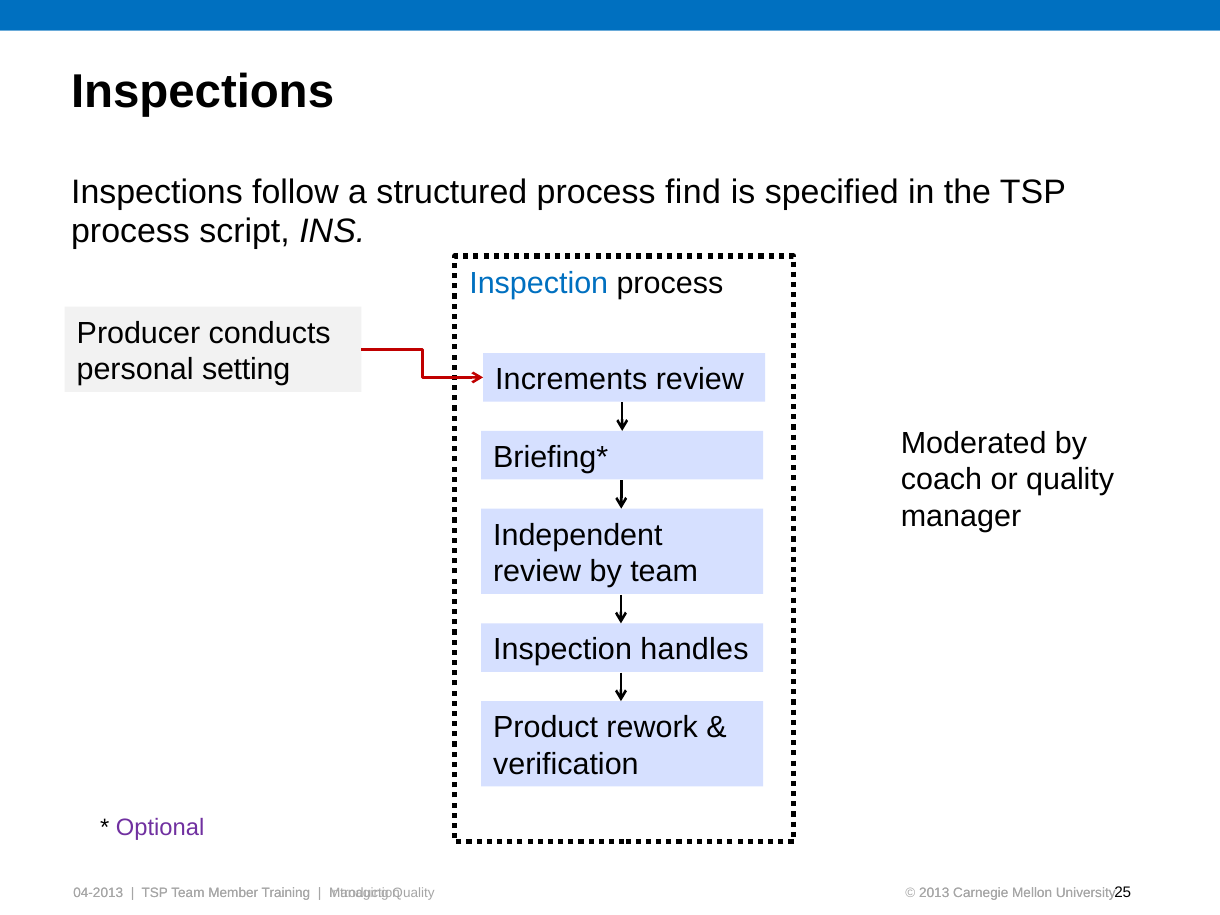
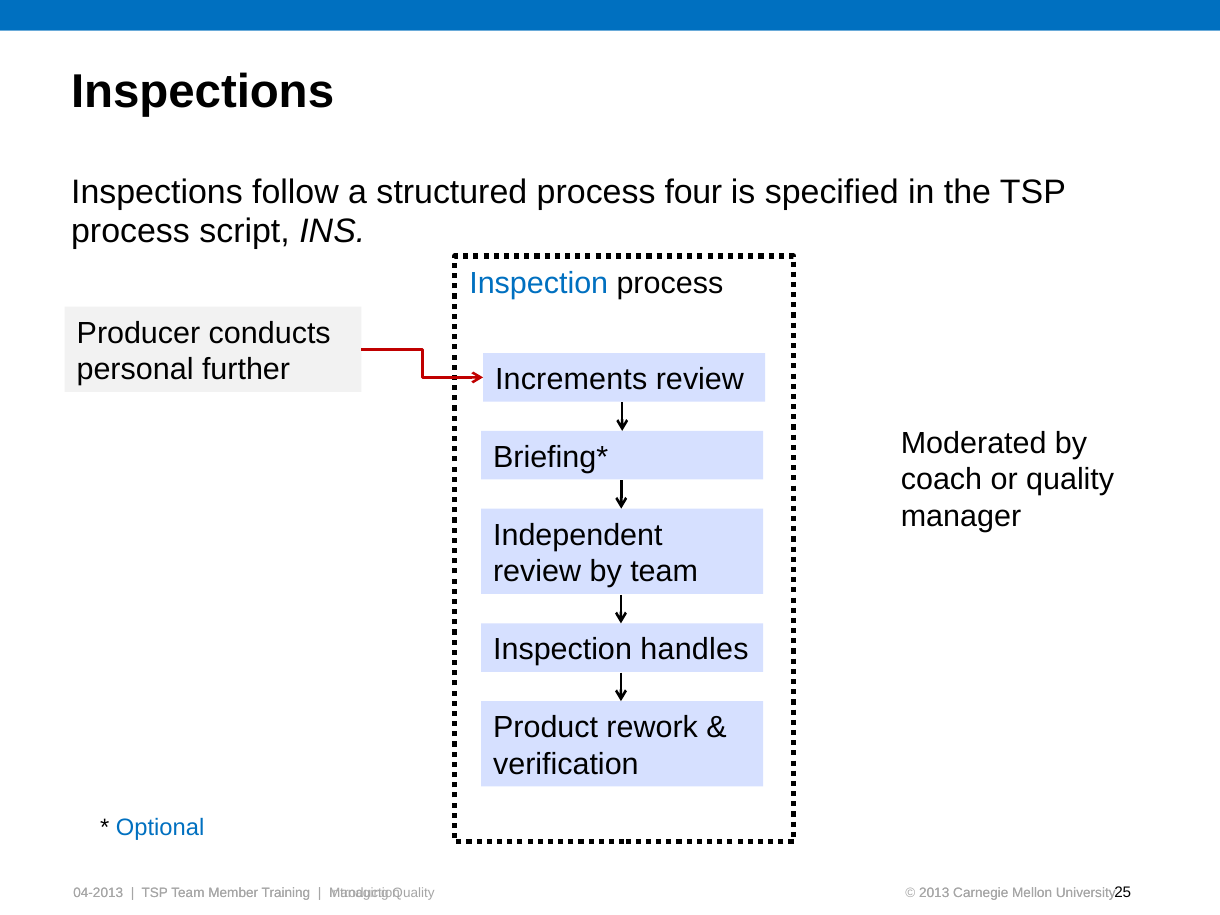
find: find -> four (693, 193)
setting: setting -> further (246, 370)
Optional colour: purple -> blue (160, 828)
